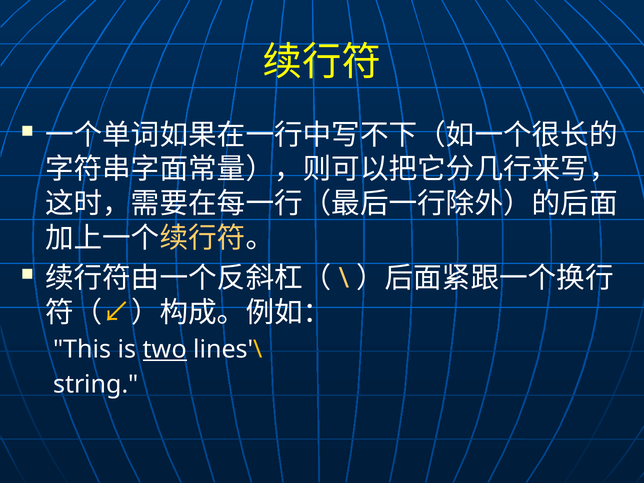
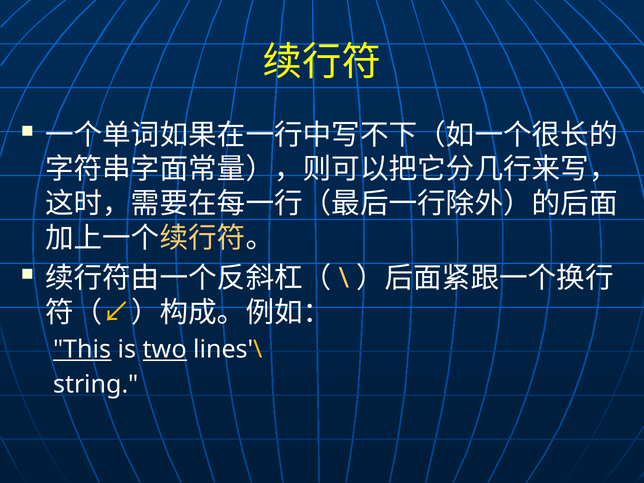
This underline: none -> present (82, 350)
